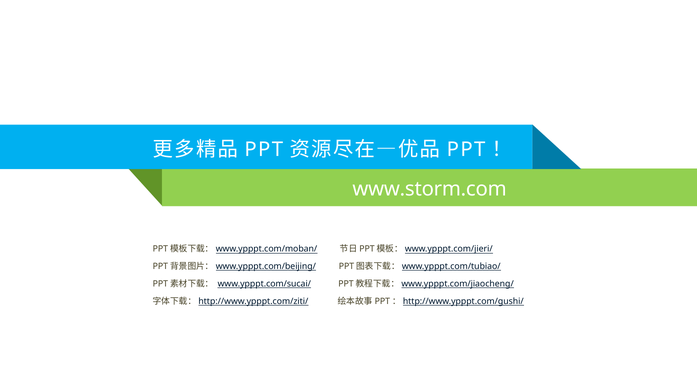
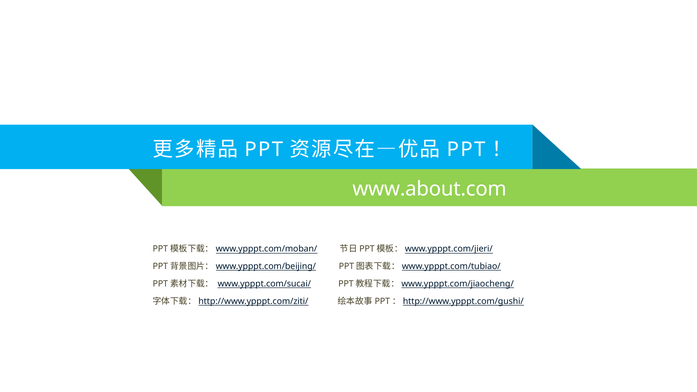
www.storm.com: www.storm.com -> www.about.com (429, 189)
